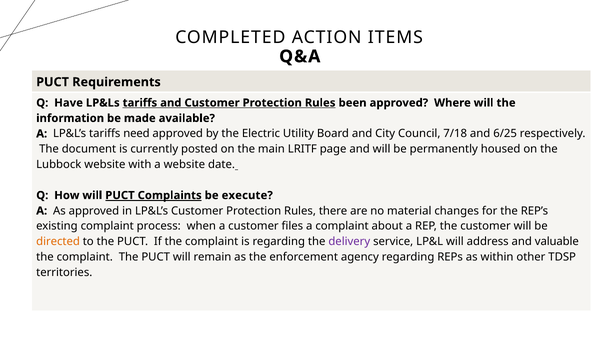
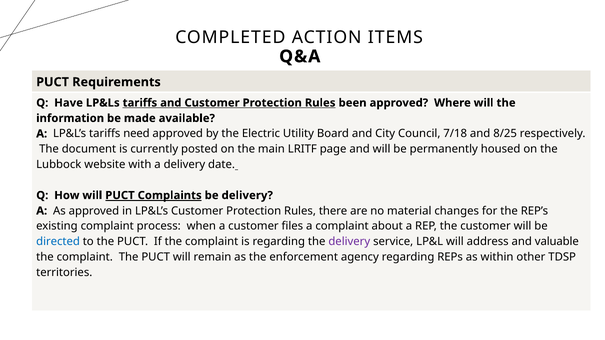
6/25: 6/25 -> 8/25 (505, 134)
a website: website -> delivery (184, 165)
be execute: execute -> delivery (247, 196)
directed colour: orange -> blue (58, 242)
